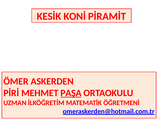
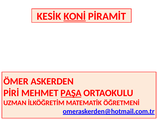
KONİ underline: none -> present (75, 16)
